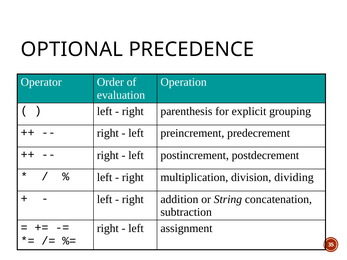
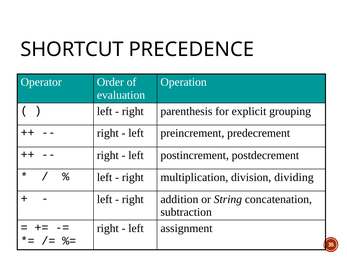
OPTIONAL: OPTIONAL -> SHORTCUT (72, 49)
